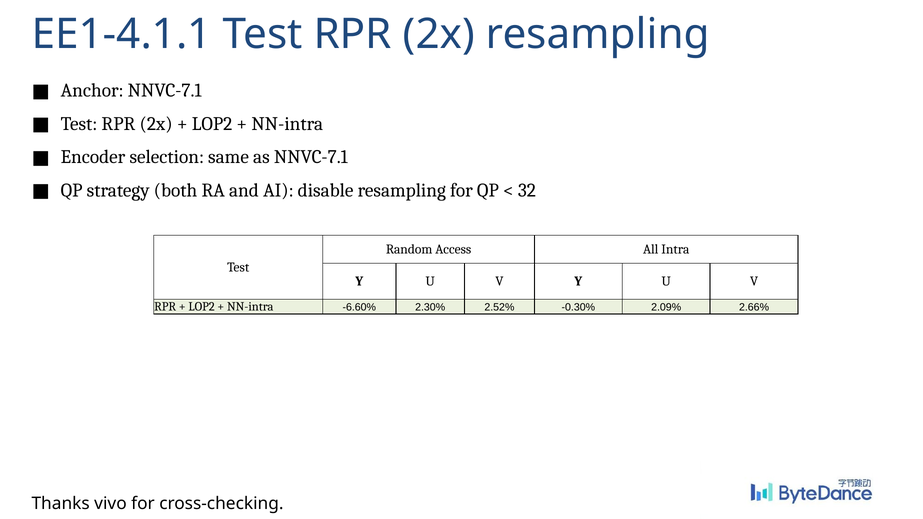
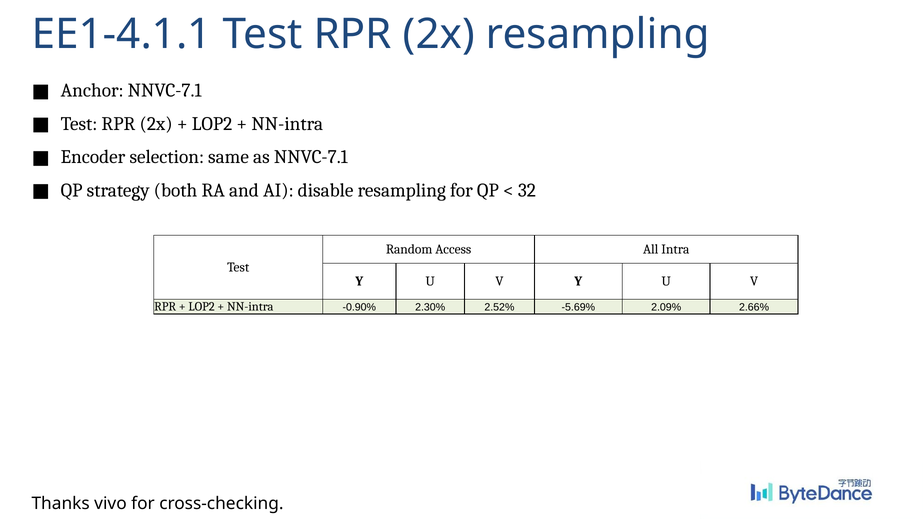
-6.60%: -6.60% -> -0.90% (359, 307)
-0.30%: -0.30% -> -5.69% (578, 307)
